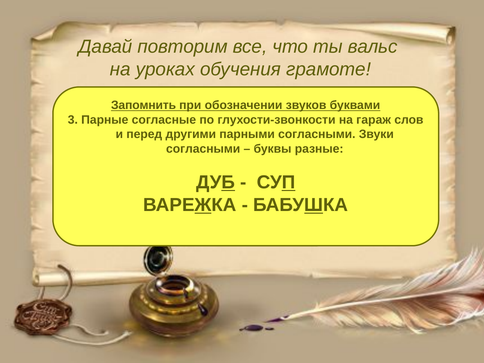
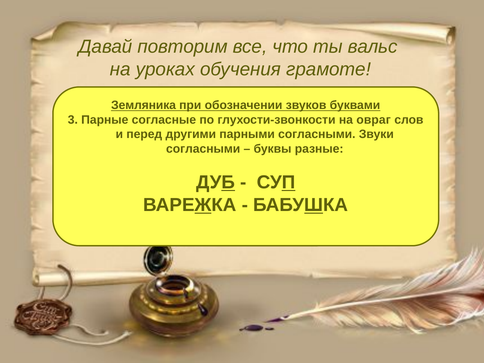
Запомнить: Запомнить -> Земляника (144, 105)
гараж: гараж -> овраг (374, 120)
